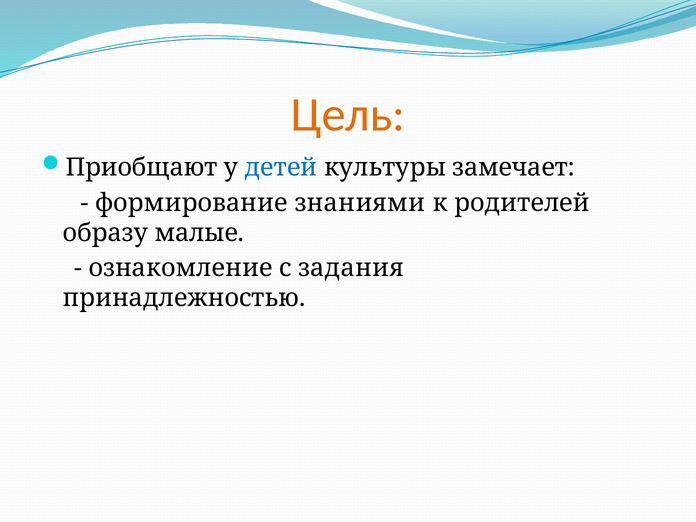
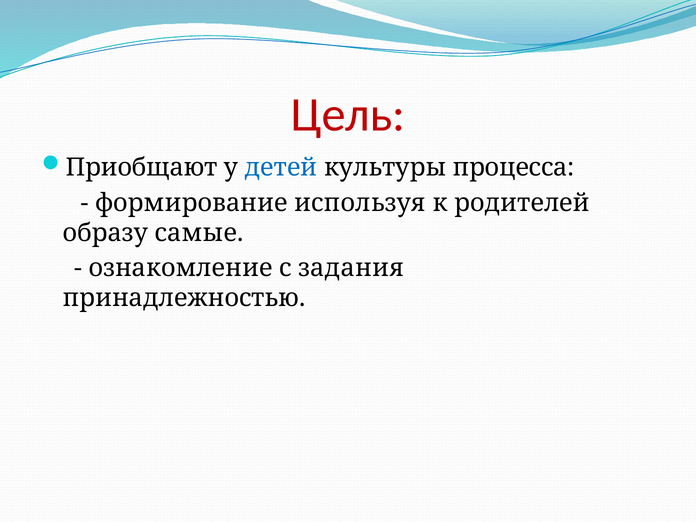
Цель colour: orange -> red (348, 115)
замечает: замечает -> процесса (514, 168)
знаниями: знаниями -> используя (360, 203)
малые: малые -> самые (199, 233)
